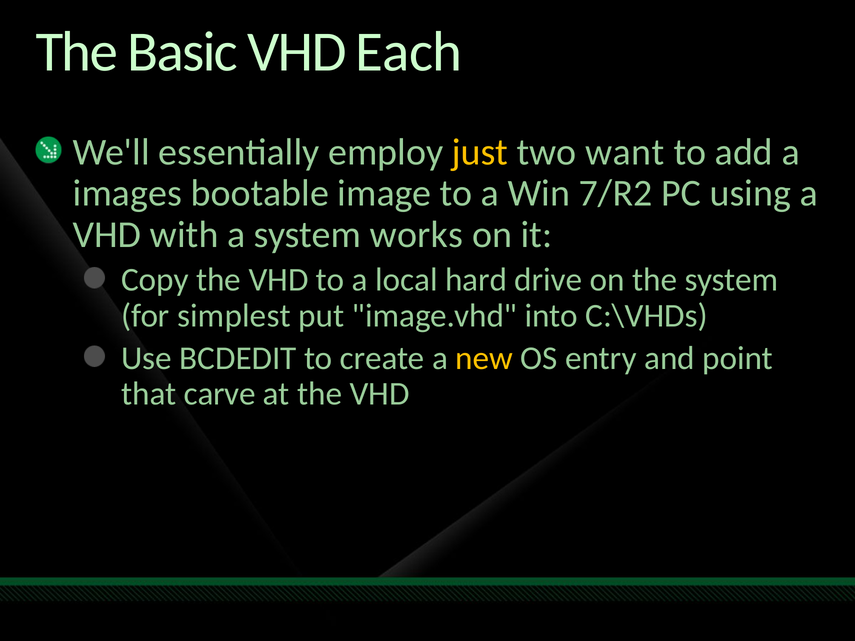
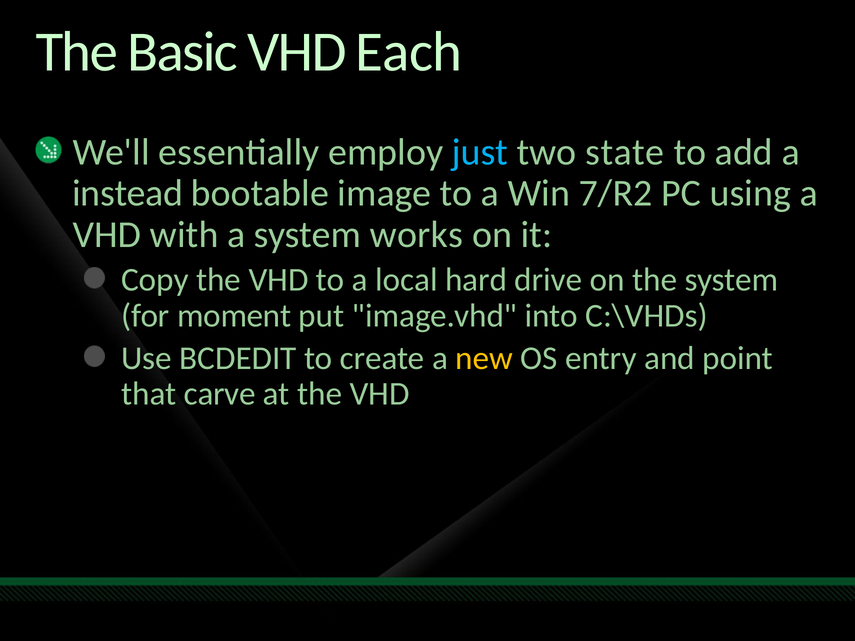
just colour: yellow -> light blue (480, 152)
want: want -> state (625, 152)
images: images -> instead (128, 194)
simplest: simplest -> moment (234, 316)
